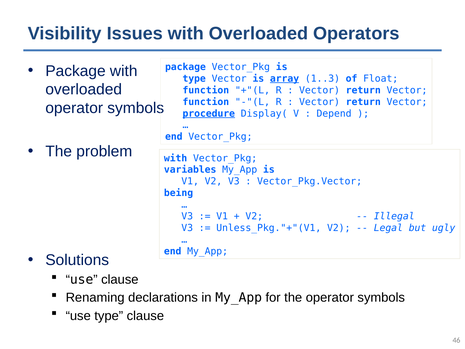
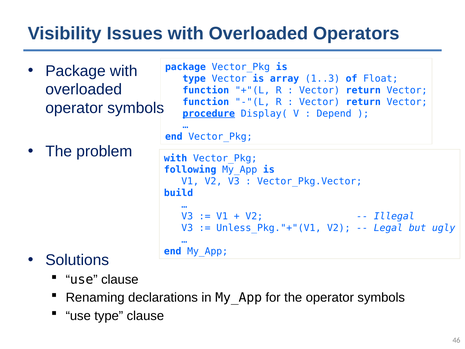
array underline: present -> none (285, 79)
variables: variables -> following (190, 170)
being: being -> build (179, 193)
